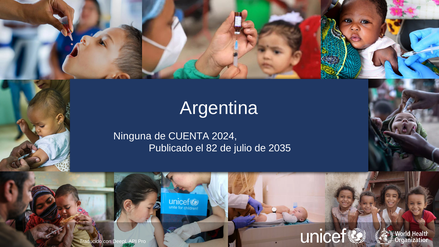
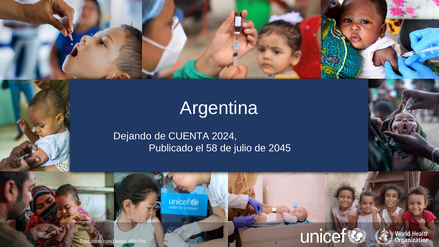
Ninguna: Ninguna -> Dejando (132, 136)
82: 82 -> 58 (212, 148)
2035: 2035 -> 2045 (280, 148)
